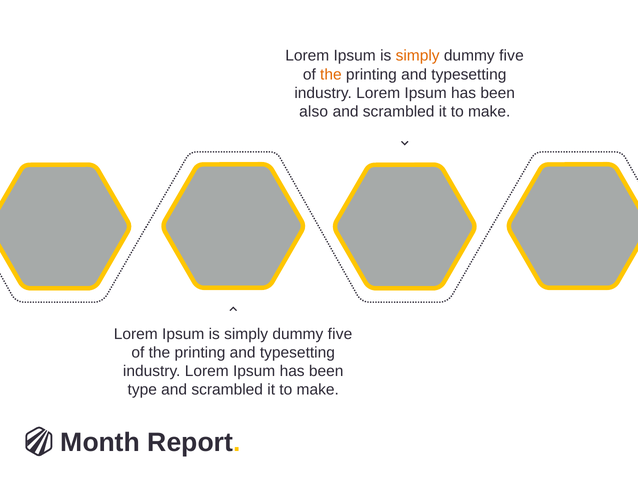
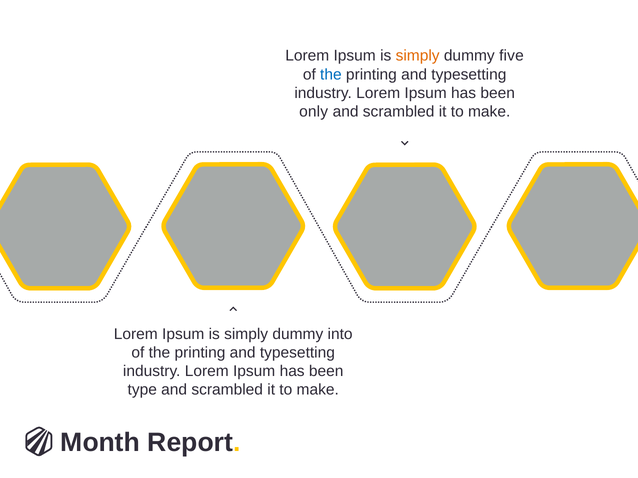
the colour: orange -> blue (331, 75)
also: also -> only (314, 112)
five: five -> into (340, 334)
